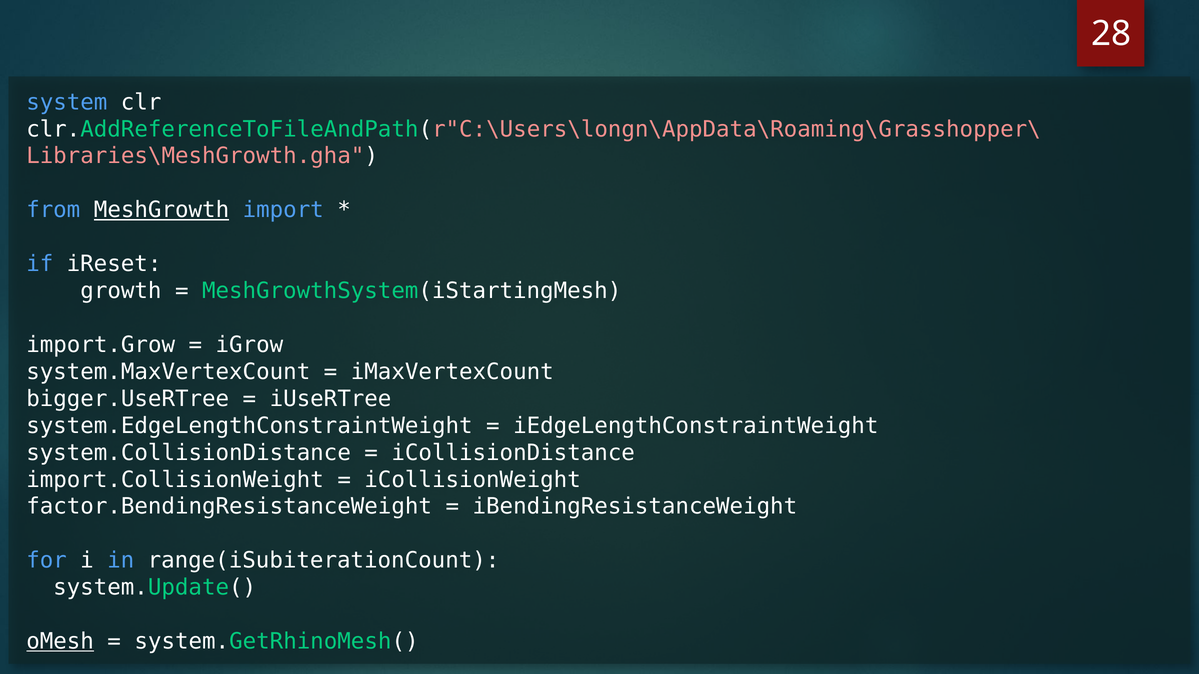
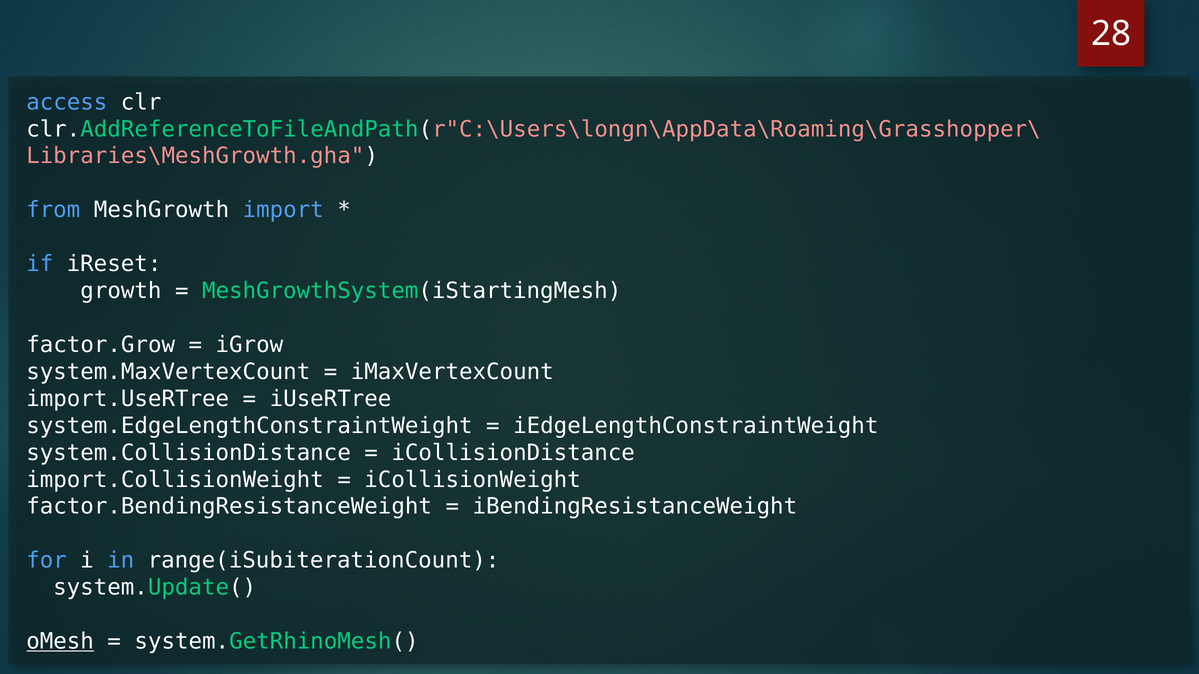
system: system -> access (67, 102)
MeshGrowth underline: present -> none (162, 210)
import.Grow: import.Grow -> factor.Grow (101, 345)
bigger.UseRTree: bigger.UseRTree -> import.UseRTree (128, 399)
